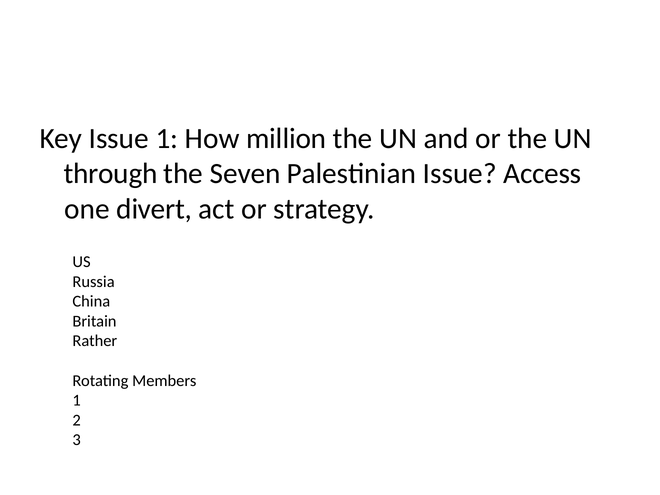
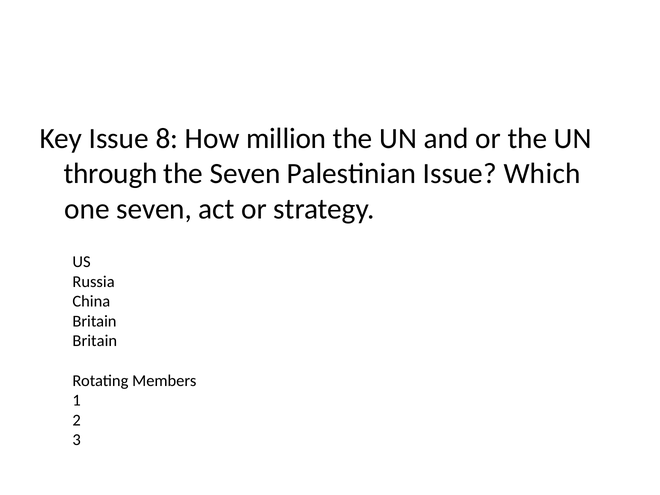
Issue 1: 1 -> 8 (167, 138)
Access: Access -> Which (542, 174)
one divert: divert -> seven (154, 209)
Rather: Rather -> Britain (95, 341)
